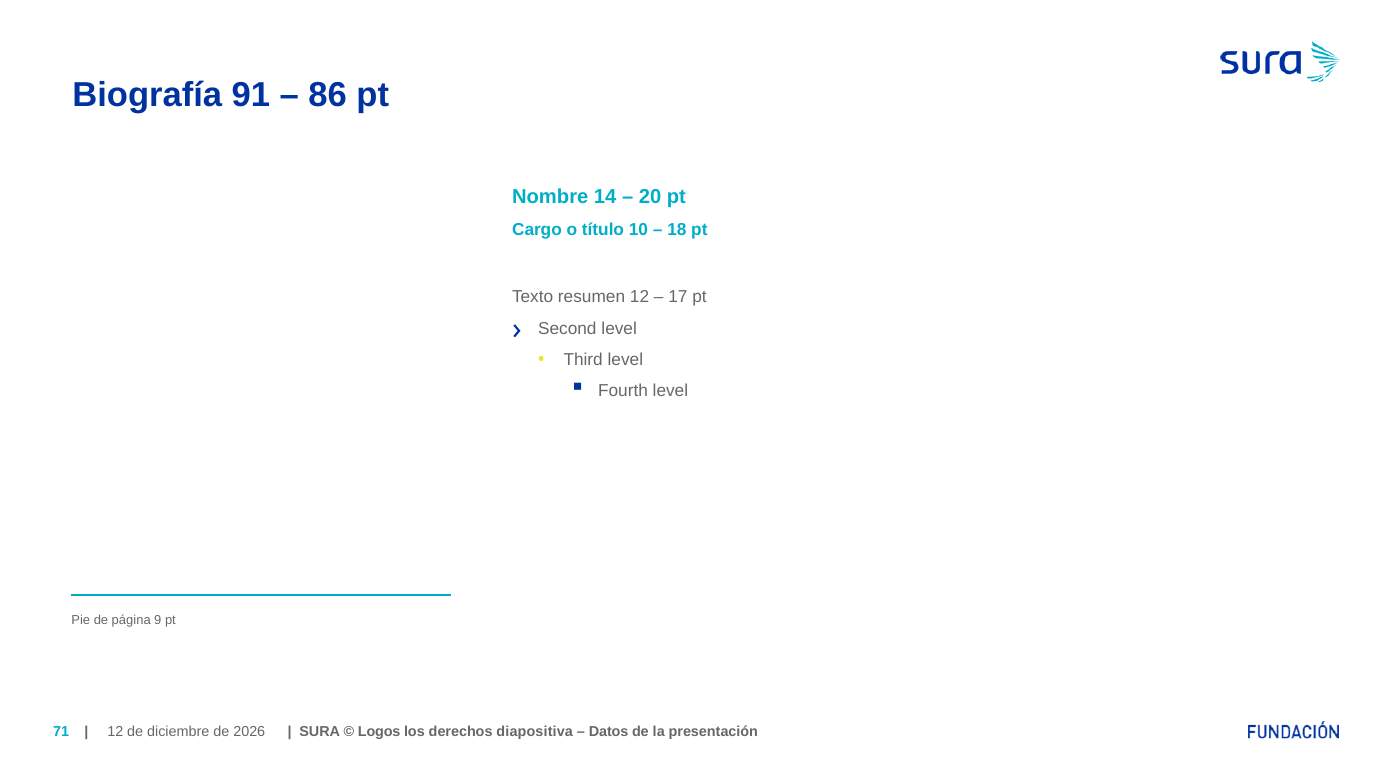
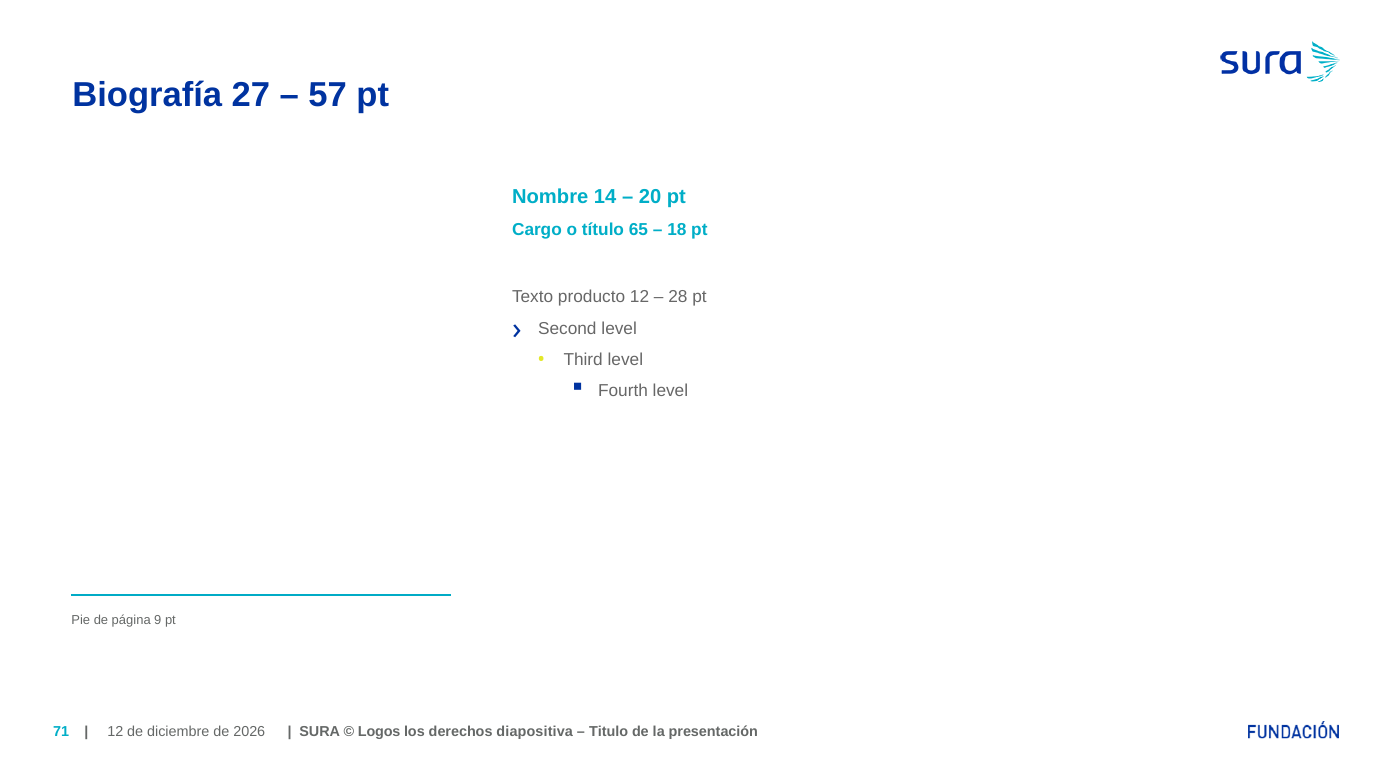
91: 91 -> 27 (251, 95)
86: 86 -> 57 (328, 95)
10: 10 -> 65 (638, 229)
resumen: resumen -> producto (592, 297)
17: 17 -> 28 (678, 297)
Datos: Datos -> Titulo (609, 732)
